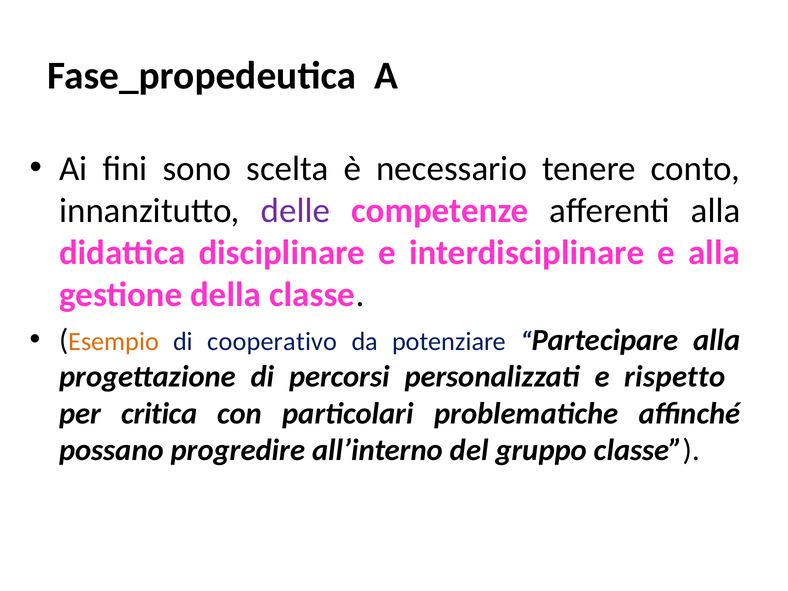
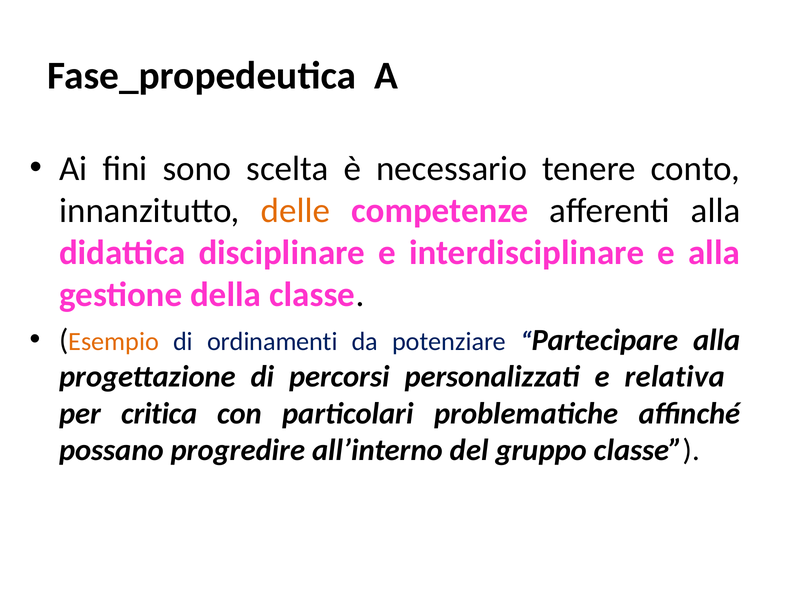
delle colour: purple -> orange (295, 211)
cooperativo: cooperativo -> ordinamenti (272, 342)
rispetto: rispetto -> relativa (675, 377)
